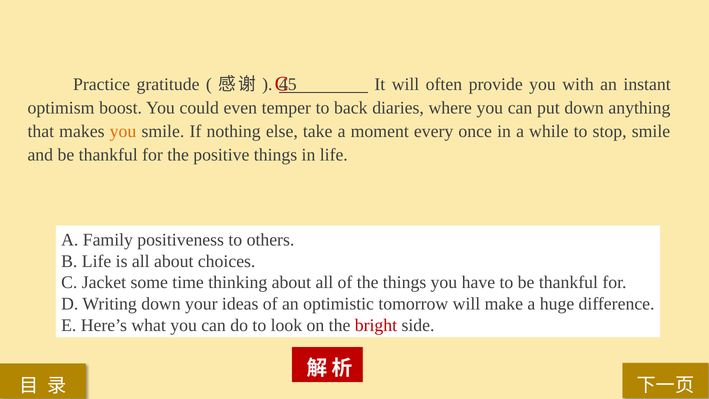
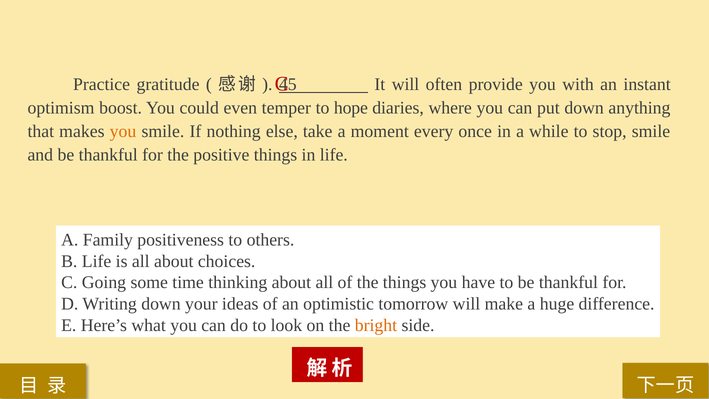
back: back -> hope (351, 108)
Jacket: Jacket -> Going (104, 282)
bright colour: red -> orange (376, 325)
